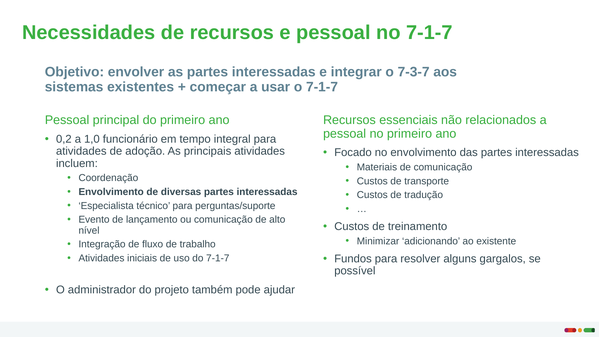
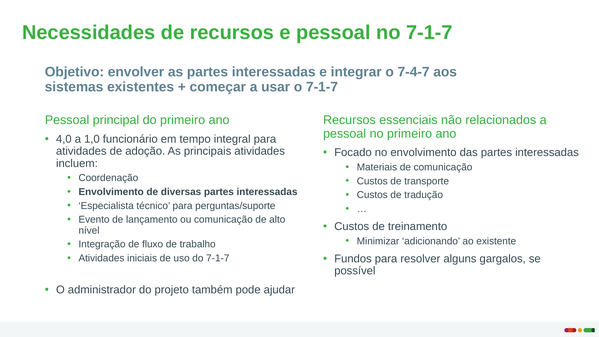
7-3-7: 7-3-7 -> 7-4-7 (414, 72)
0,2: 0,2 -> 4,0 (64, 139)
